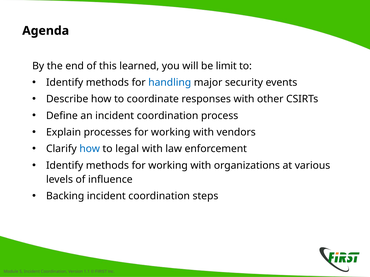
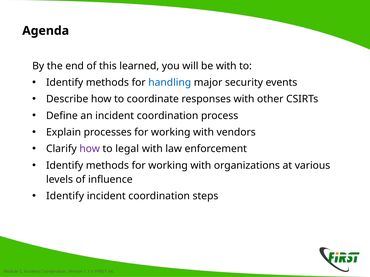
be limit: limit -> with (226, 66)
how colour: blue -> purple (90, 149)
Backing: Backing -> Identify (65, 196)
